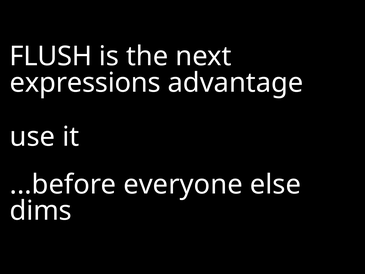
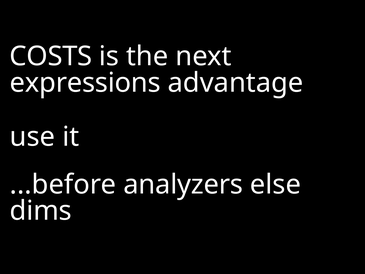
FLUSH: FLUSH -> COSTS (51, 56)
everyone: everyone -> analyzers (183, 184)
